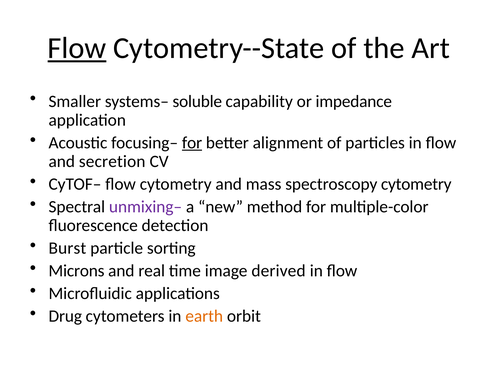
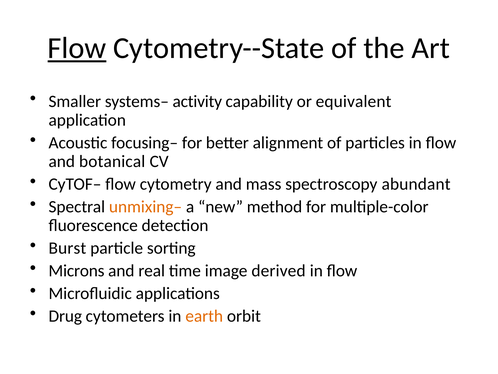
soluble: soluble -> activity (197, 101)
impedance: impedance -> equivalent (354, 101)
for underline: present -> none (192, 143)
secretion: secretion -> botanical (112, 161)
spectroscopy cytometry: cytometry -> abundant (416, 184)
unmixing– colour: purple -> orange (146, 206)
